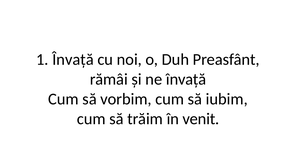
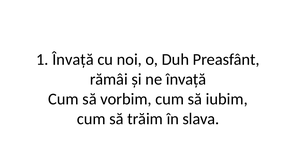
venit: venit -> slava (201, 118)
